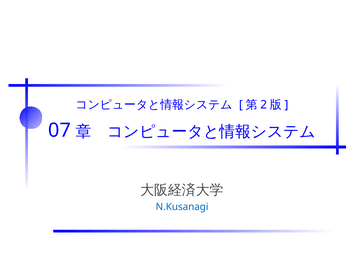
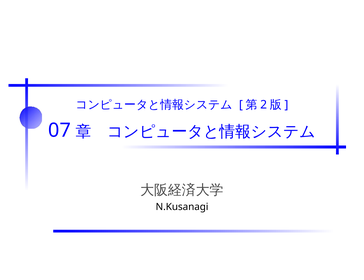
N.Kusanagi colour: blue -> black (182, 207)
